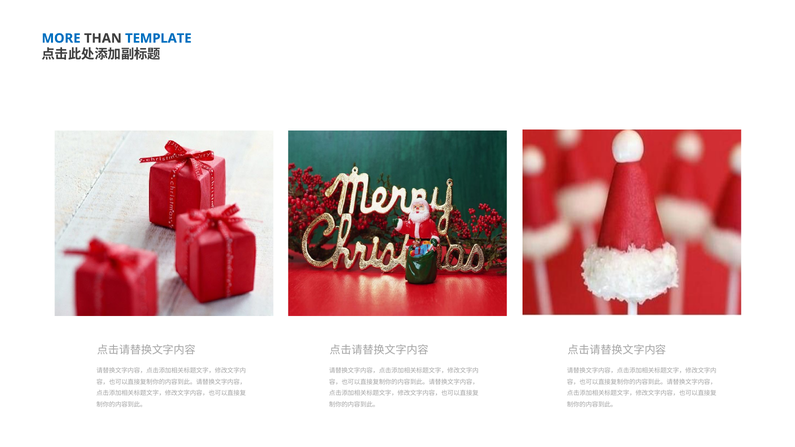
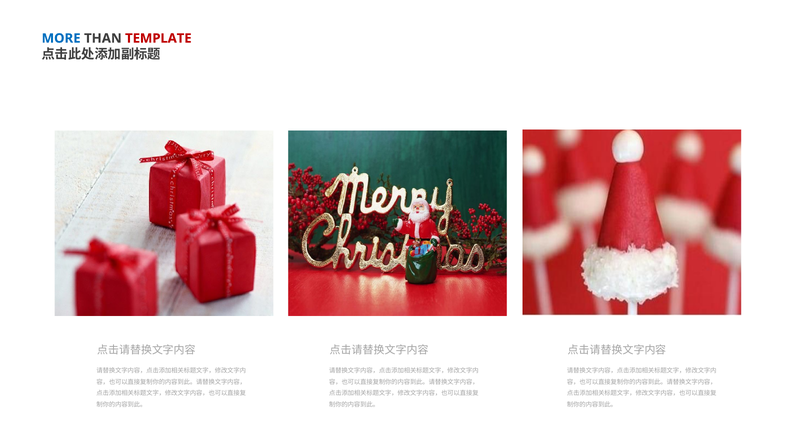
TEMPLATE colour: blue -> red (158, 38)
